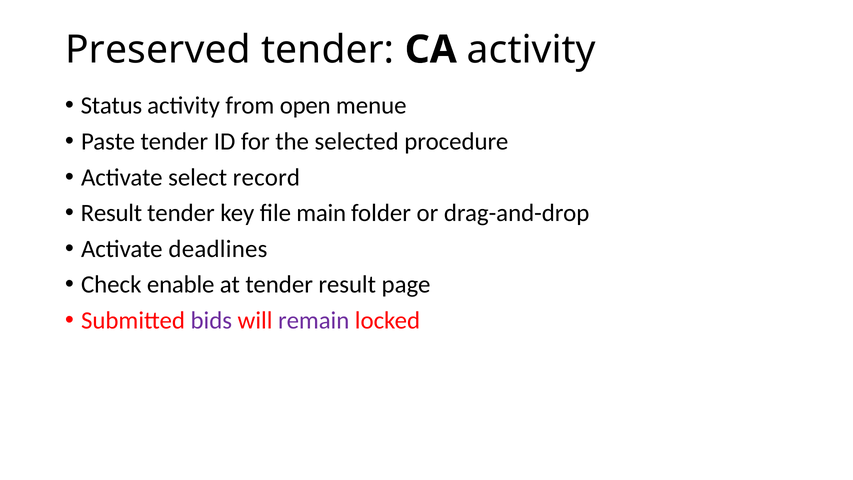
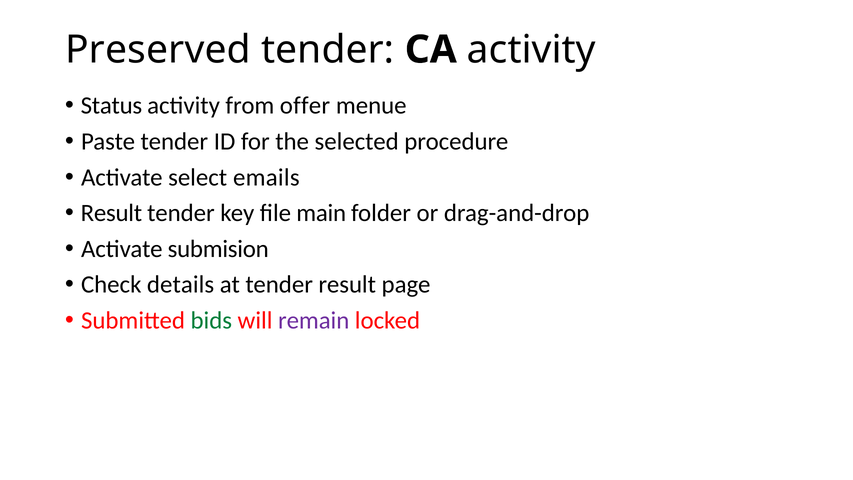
open: open -> offer (305, 106)
record: record -> emails (266, 177)
deadlines: deadlines -> submision (218, 249)
enable: enable -> details (181, 285)
bids colour: purple -> green (211, 320)
